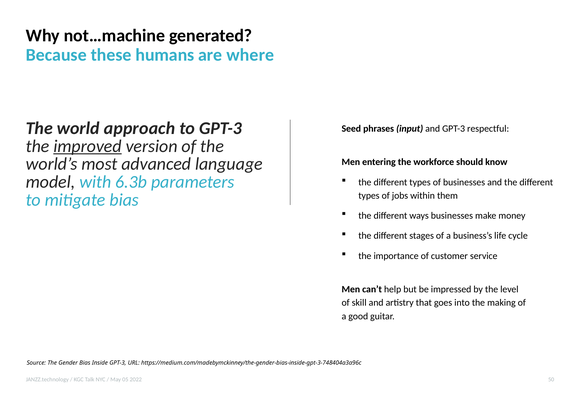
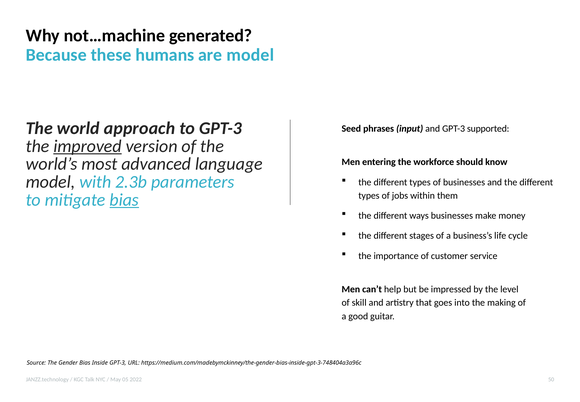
are where: where -> model (250, 55)
respectful: respectful -> supported (488, 128)
6.3b: 6.3b -> 2.3b (131, 182)
bias underline: none -> present (124, 200)
